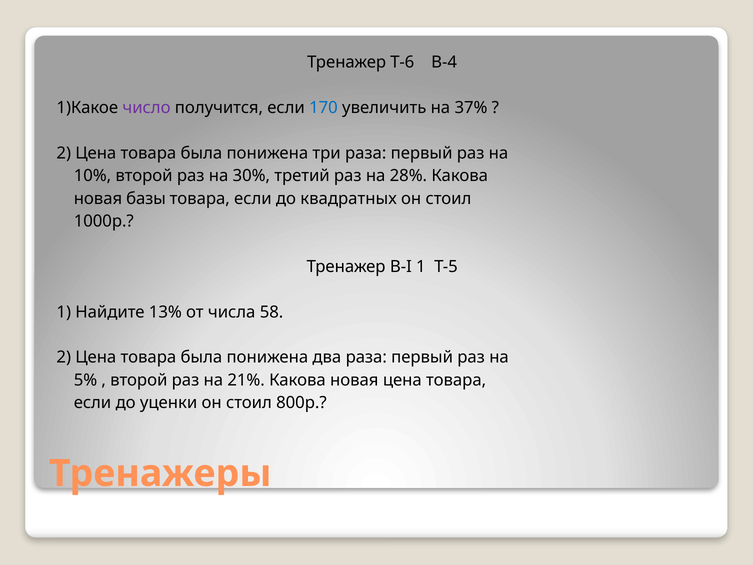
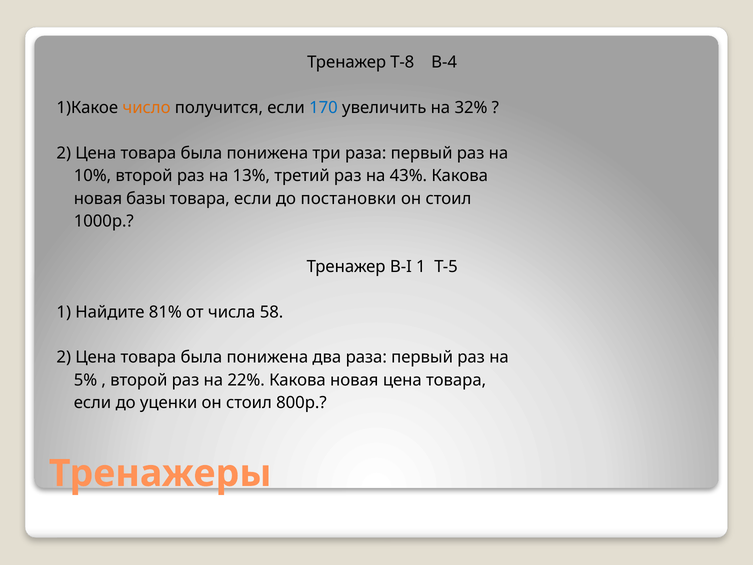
Т-6: Т-6 -> Т-8 (402, 62)
число colour: purple -> orange (147, 108)
37%: 37% -> 32% (471, 108)
30%: 30% -> 13% (251, 176)
28%: 28% -> 43% (408, 176)
квадратных: квадратных -> постановки (348, 198)
13%: 13% -> 81% (165, 312)
21%: 21% -> 22% (246, 380)
